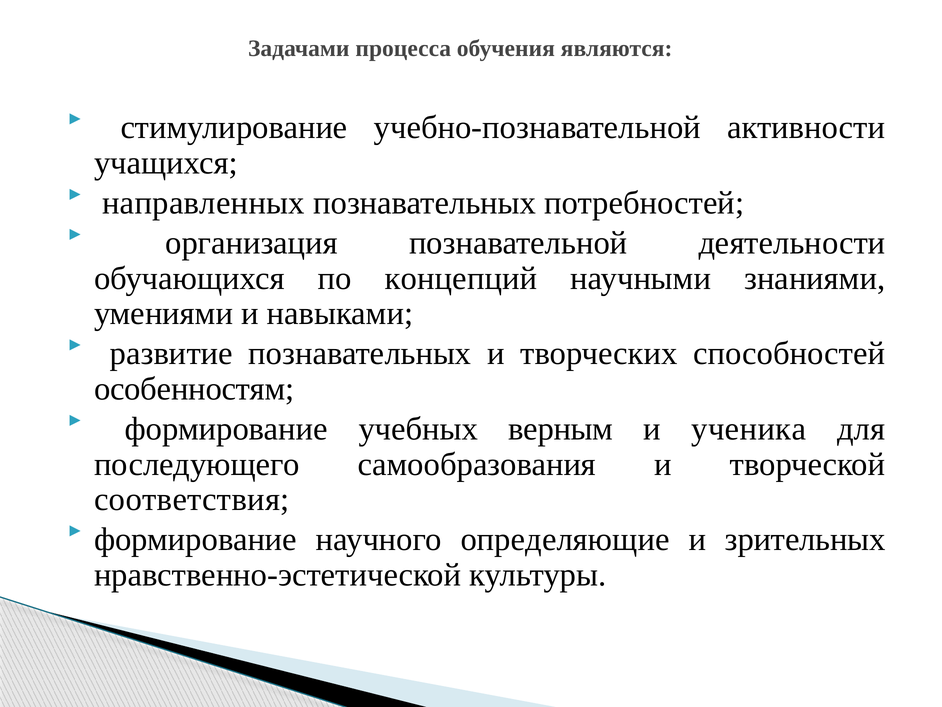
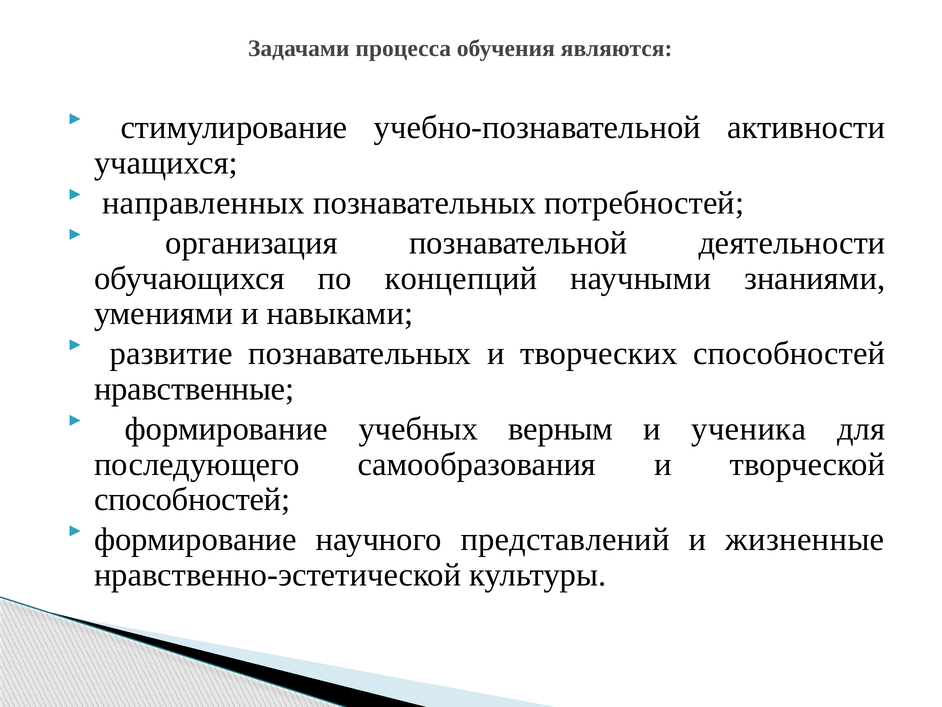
особенностям: особенностям -> нравственные (194, 389)
соответствия: соответствия -> способностей (192, 499)
определяющие: определяющие -> представлений (565, 539)
зрительных: зрительных -> жизненные (805, 539)
